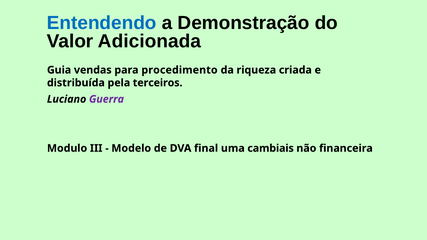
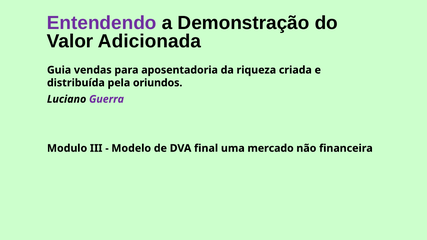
Entendendo colour: blue -> purple (102, 23)
procedimento: procedimento -> aposentadoria (180, 70)
terceiros: terceiros -> oriundos (158, 83)
cambiais: cambiais -> mercado (271, 148)
